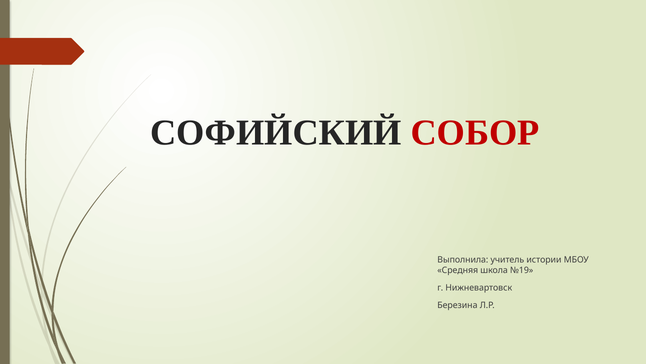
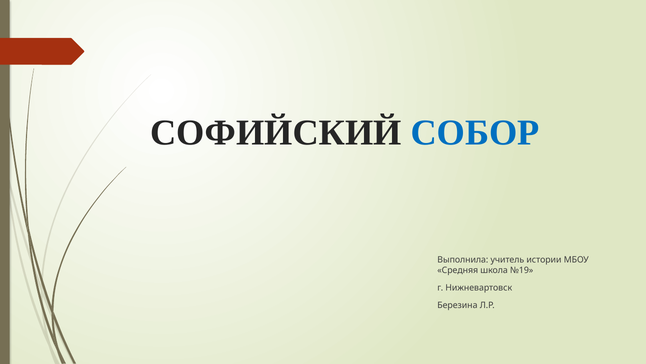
СОБОР colour: red -> blue (475, 133)
